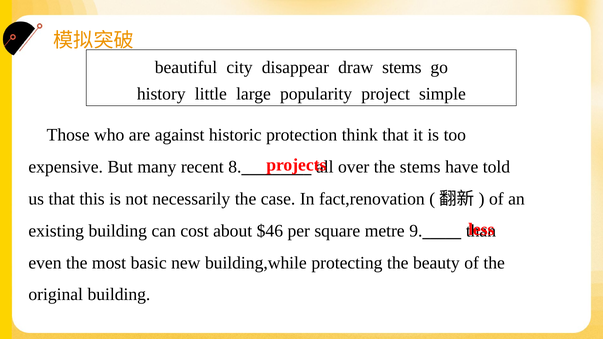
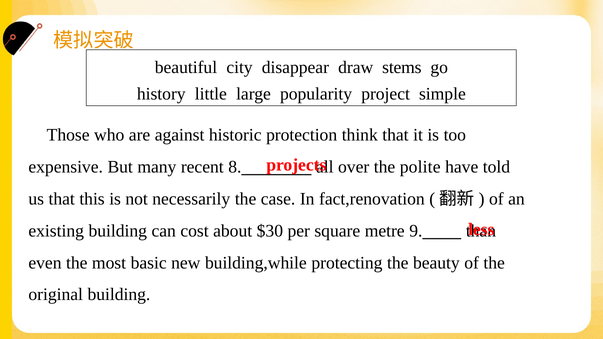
the stems: stems -> polite (420, 167)
$46: $46 -> $30 (270, 231)
